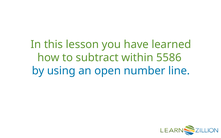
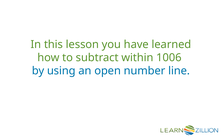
5586: 5586 -> 1006 (169, 58)
